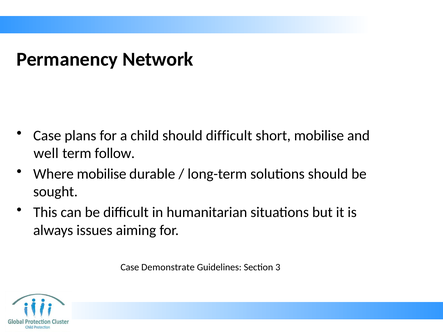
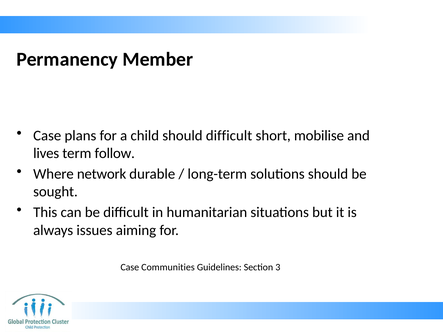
Network: Network -> Member (158, 59)
well: well -> lives (46, 154)
Where mobilise: mobilise -> network (102, 174)
Demonstrate: Demonstrate -> Communities (168, 267)
